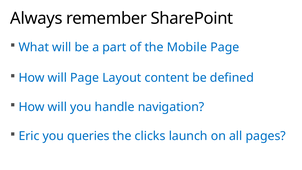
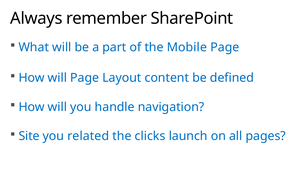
Eric: Eric -> Site (29, 136)
queries: queries -> related (88, 136)
